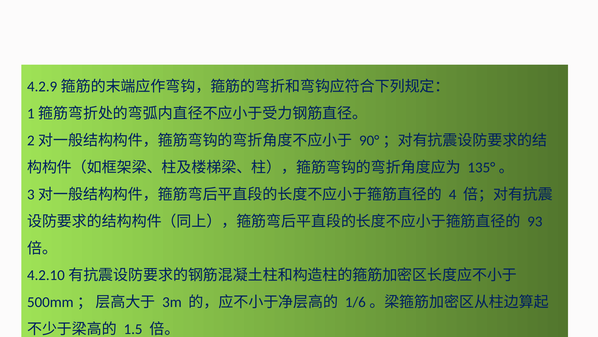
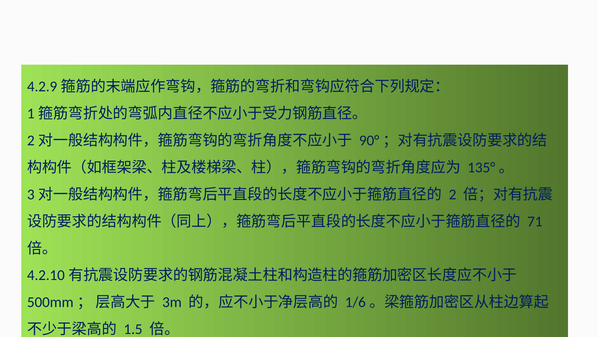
4: 4 -> 2 (453, 194)
93: 93 -> 71 (535, 221)
